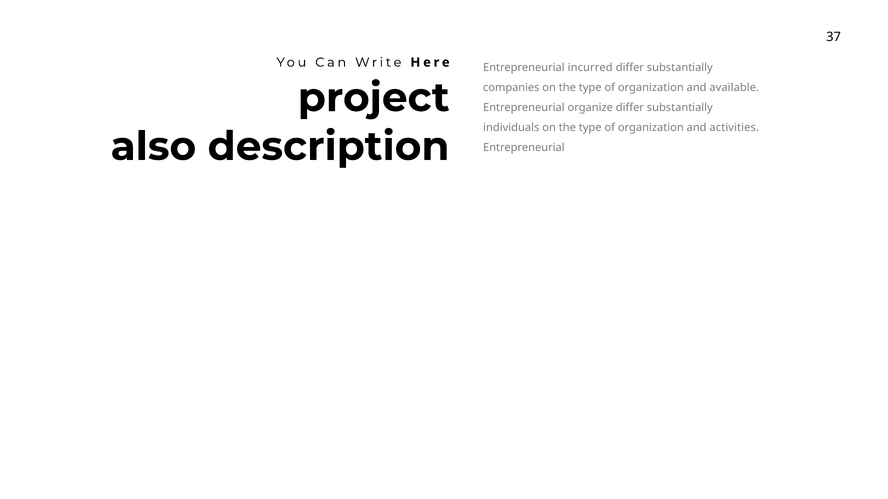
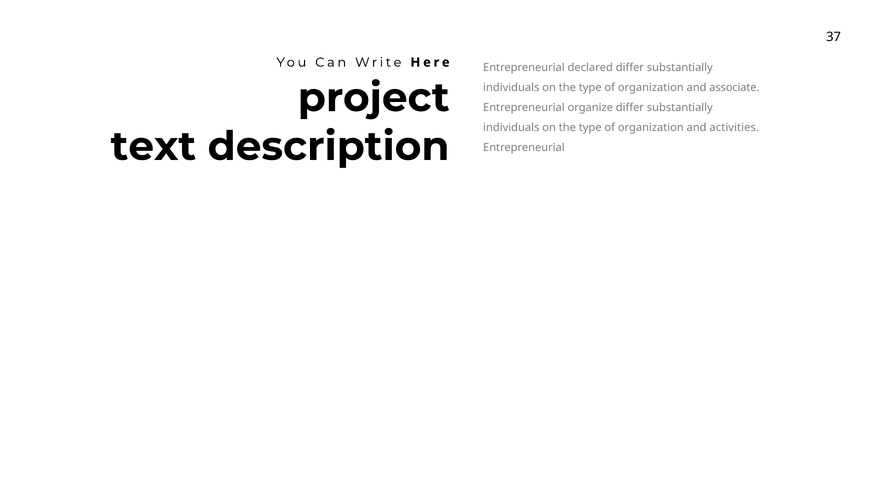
incurred: incurred -> declared (590, 68)
companies: companies -> individuals (511, 88)
available: available -> associate (734, 88)
also: also -> text (153, 147)
